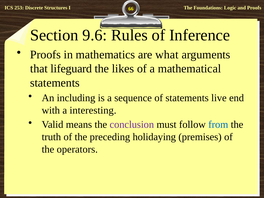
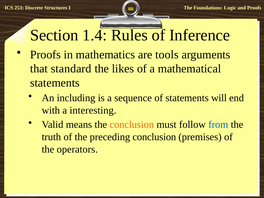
9.6: 9.6 -> 1.4 (95, 35)
what: what -> tools (167, 55)
lifeguard: lifeguard -> standard (71, 69)
live: live -> will (219, 98)
conclusion colour: purple -> orange (132, 125)
preceding holidaying: holidaying -> conclusion (154, 137)
